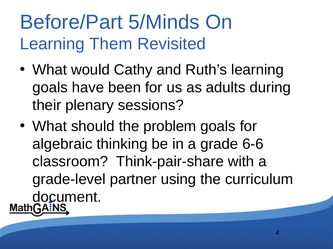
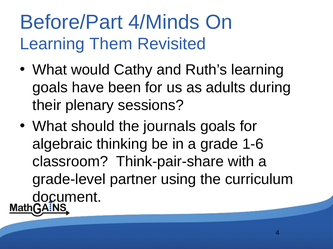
5/Minds: 5/Minds -> 4/Minds (164, 22)
problem: problem -> journals (170, 127)
6-6: 6-6 -> 1-6 (253, 144)
